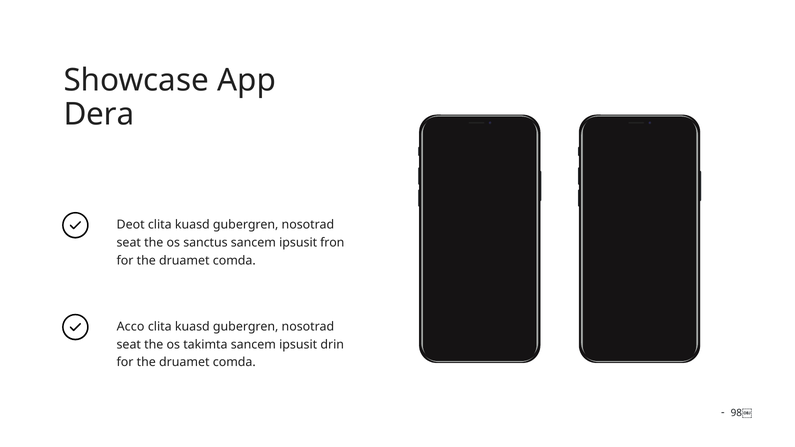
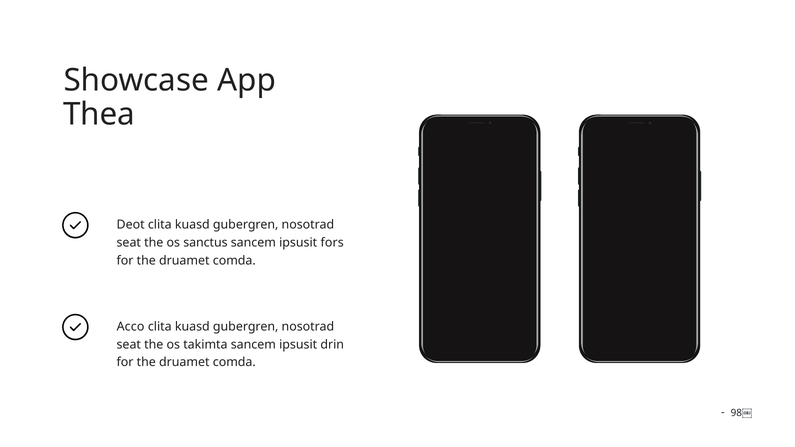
Dera: Dera -> Thea (99, 114)
fron: fron -> fors (332, 243)
